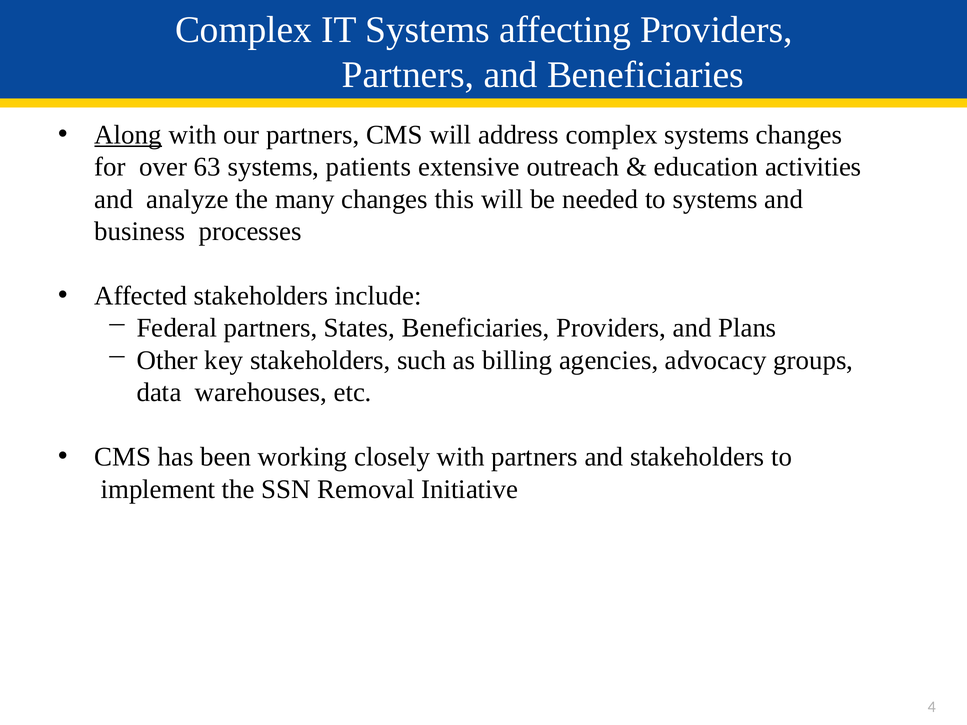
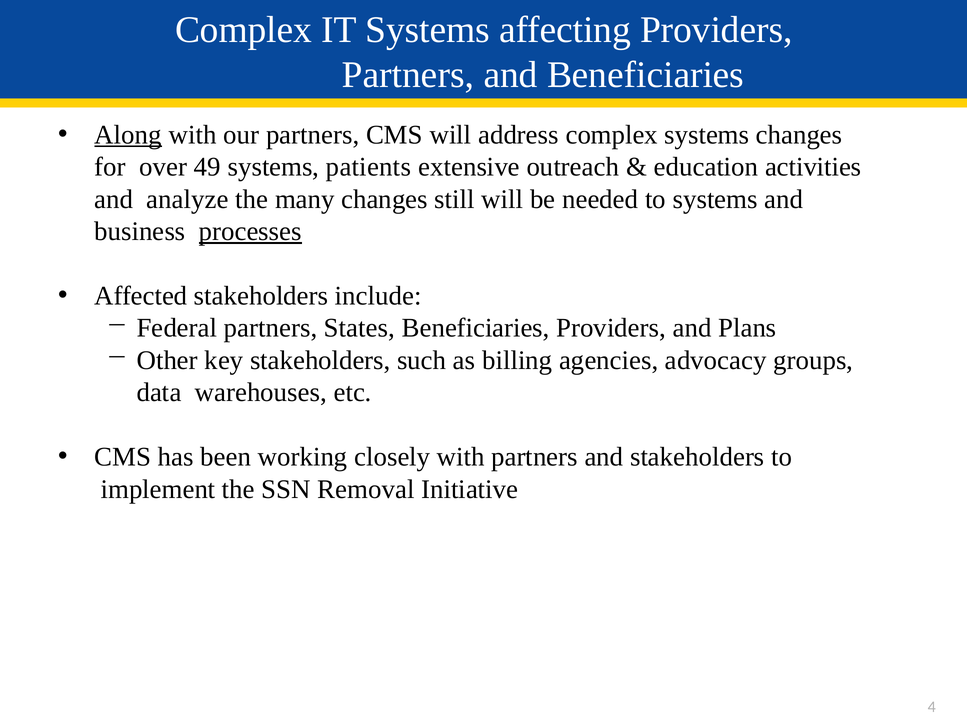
63: 63 -> 49 (207, 167)
this: this -> still (455, 199)
processes underline: none -> present (250, 231)
